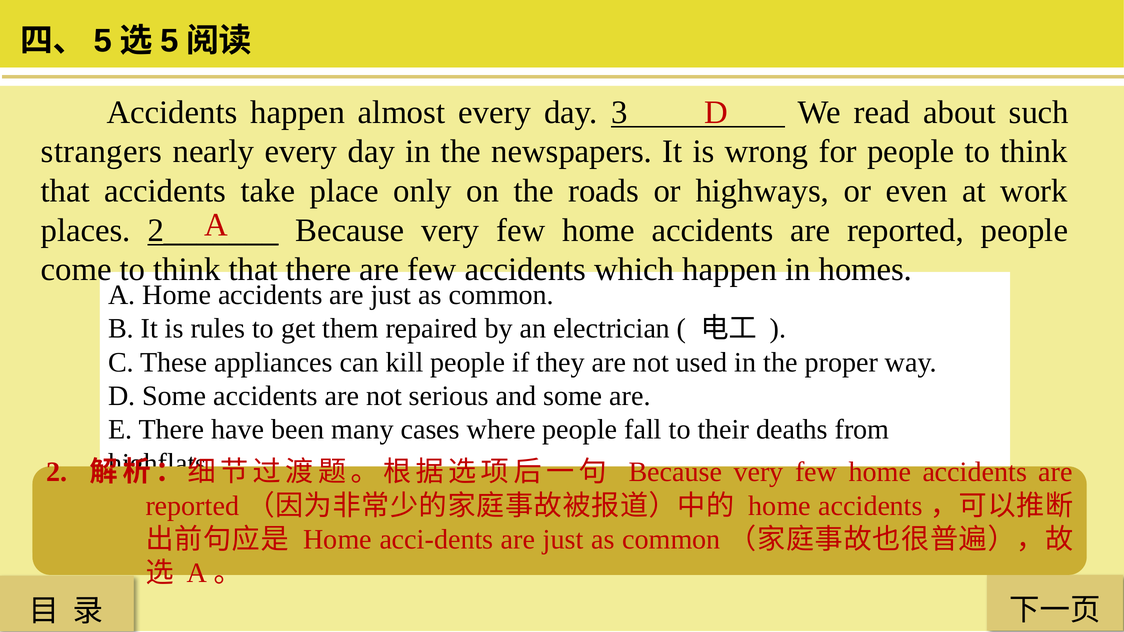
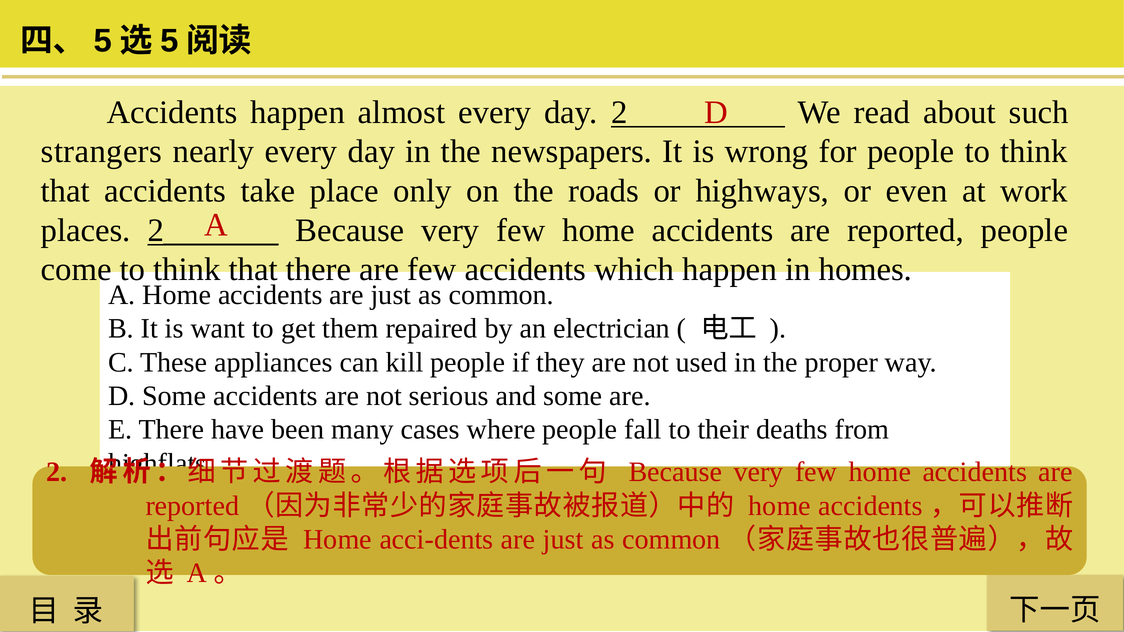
day 3: 3 -> 2 (619, 112)
rules: rules -> want (218, 329)
